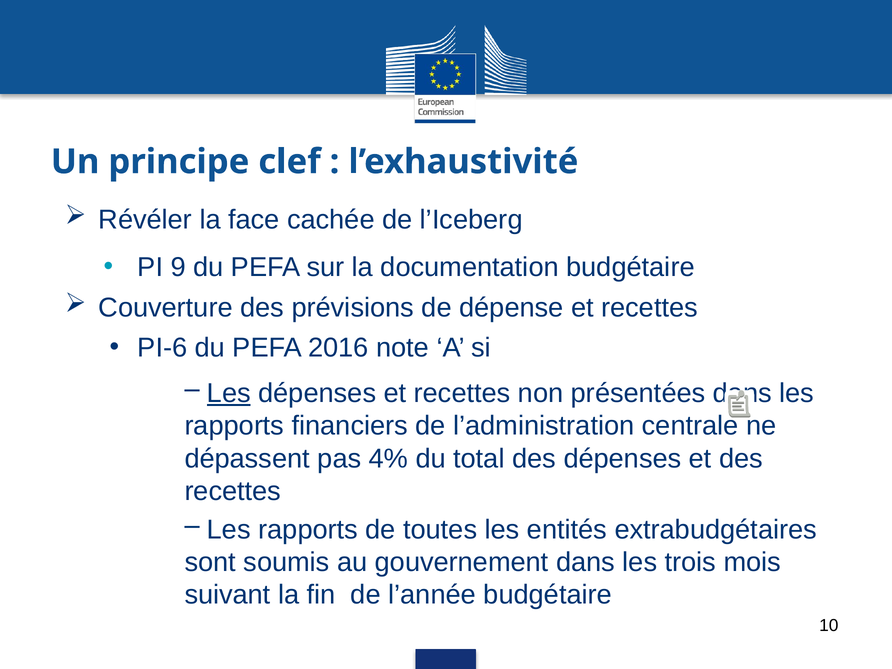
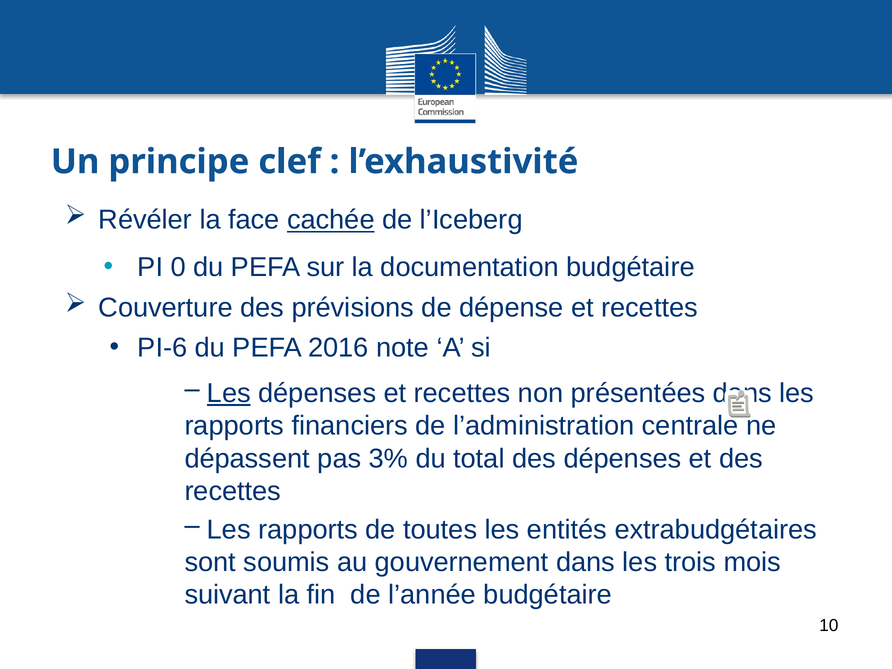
cachée underline: none -> present (331, 220)
9: 9 -> 0 (178, 267)
4%: 4% -> 3% (388, 459)
